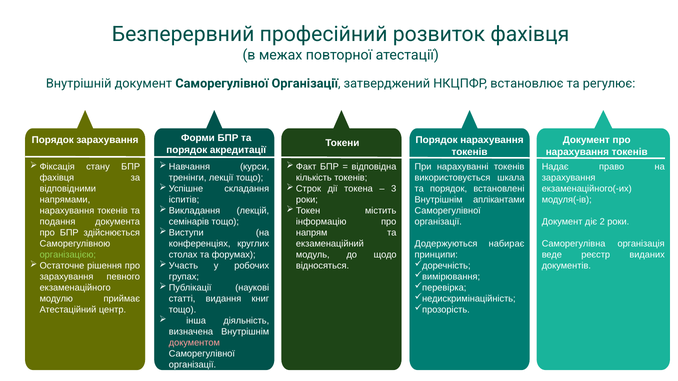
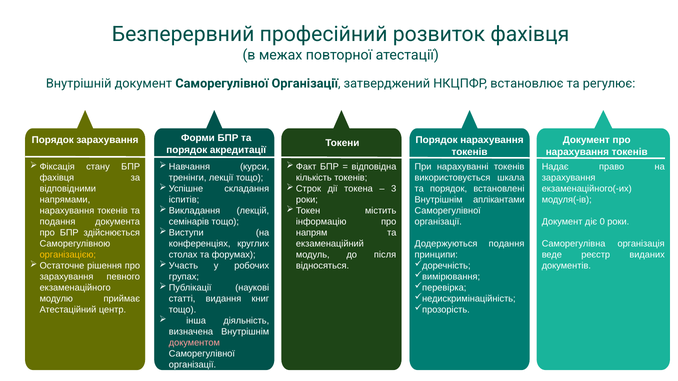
2: 2 -> 0 (602, 222)
Додержуються набирає: набирає -> подання (507, 244)
організацією colour: light green -> yellow (68, 255)
щодо: щодо -> після (385, 255)
